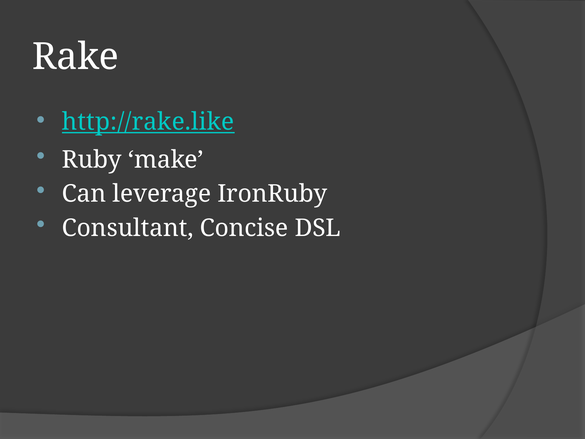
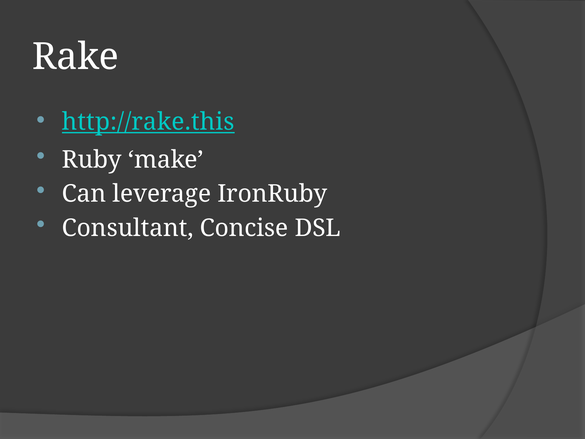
http://rake.like: http://rake.like -> http://rake.this (148, 122)
